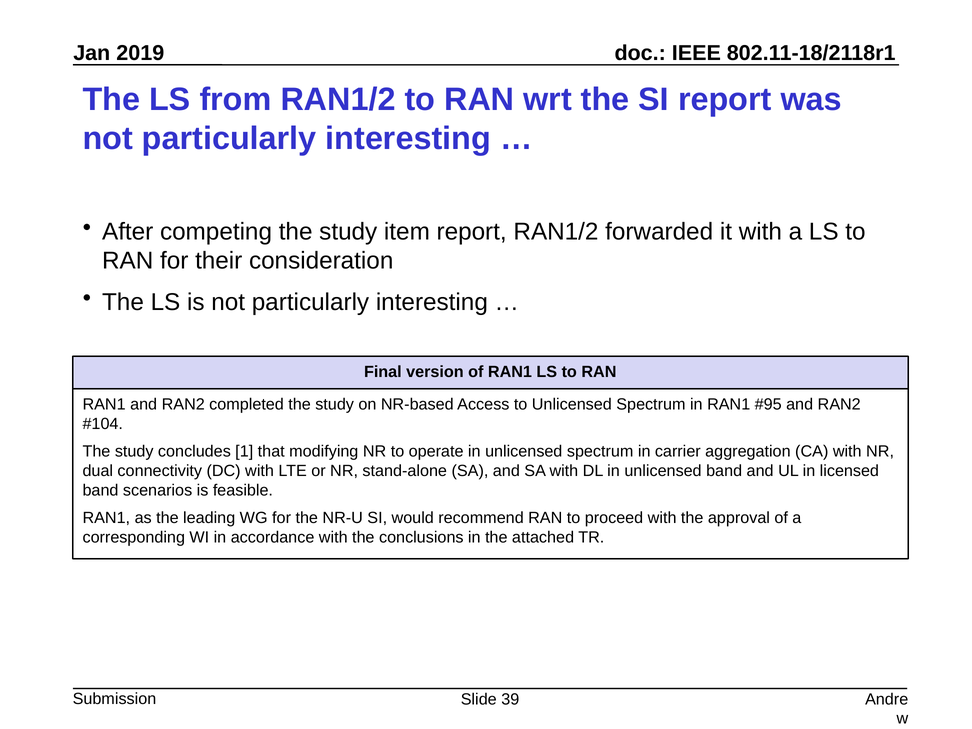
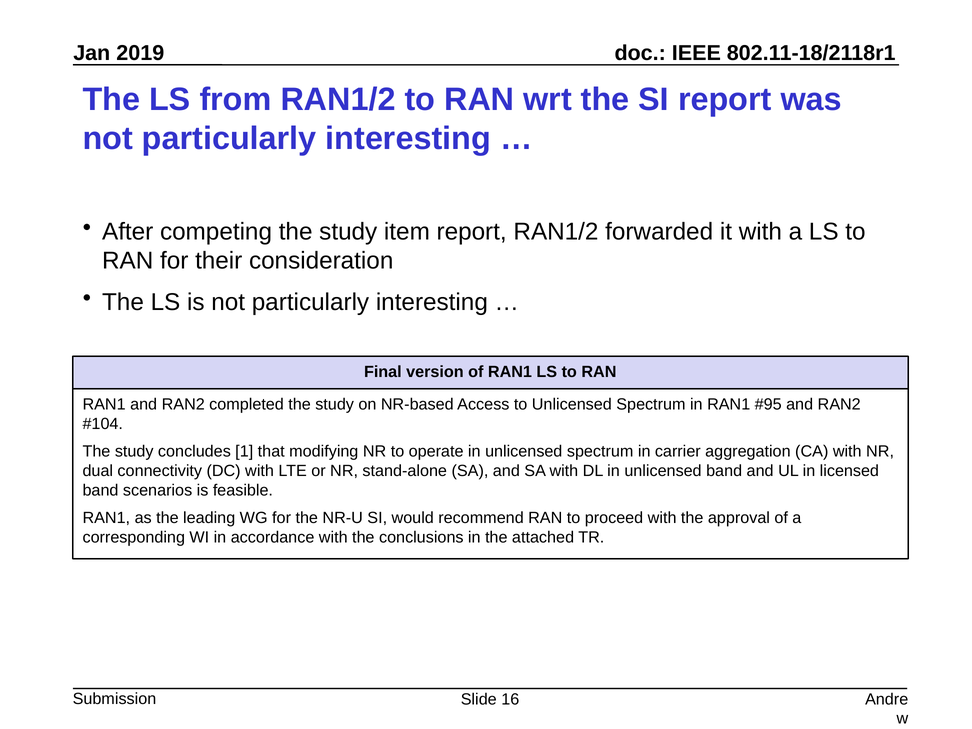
39: 39 -> 16 (510, 699)
